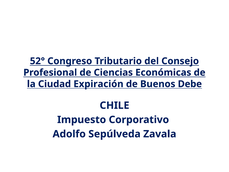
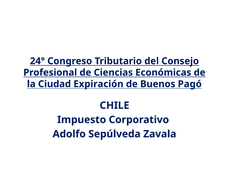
52°: 52° -> 24° (37, 61)
Debe: Debe -> Pagó (190, 84)
